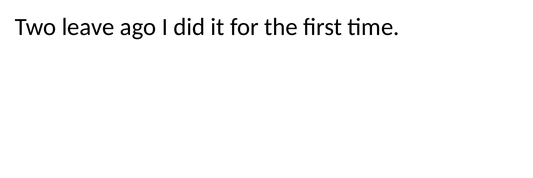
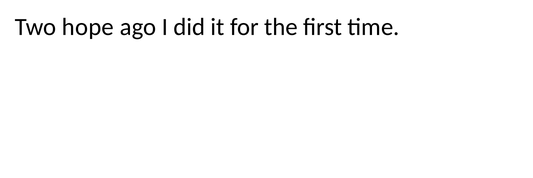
leave: leave -> hope (88, 27)
